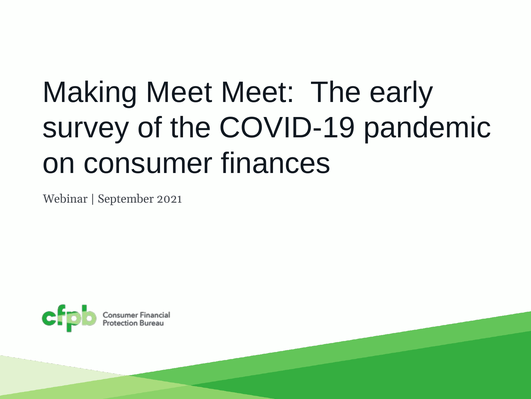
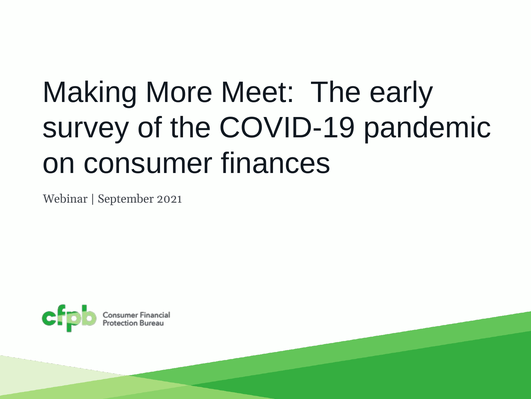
Making Meet: Meet -> More (179, 92)
